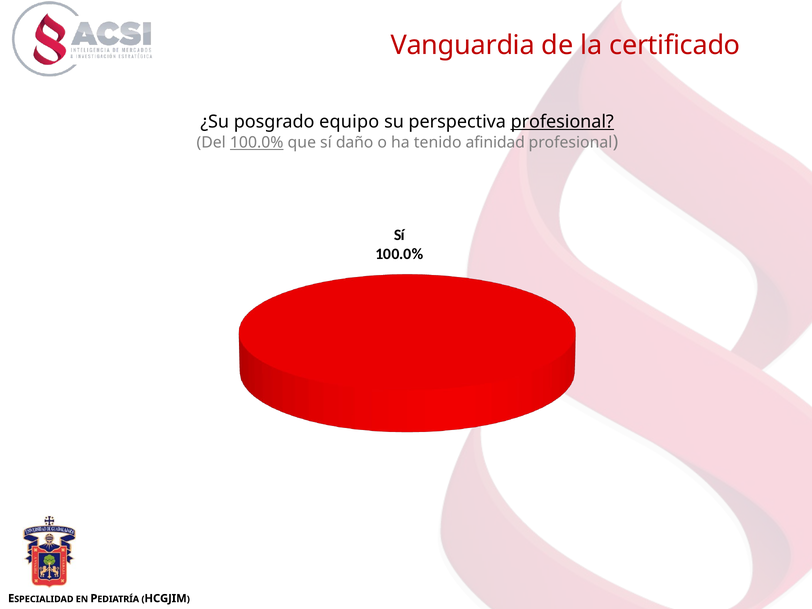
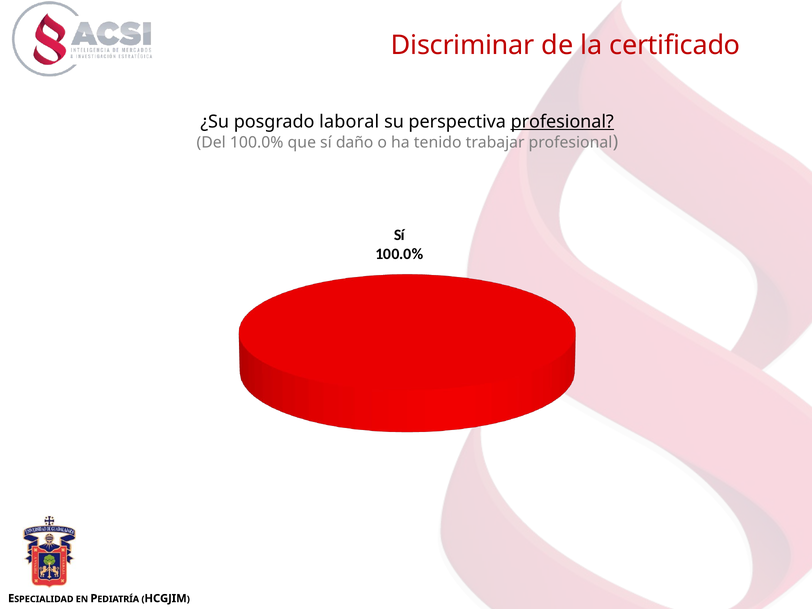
Vanguardia: Vanguardia -> Discriminar (463, 45)
equipo: equipo -> laboral (349, 122)
100.0% underline: present -> none (257, 143)
afinidad: afinidad -> trabajar (495, 143)
